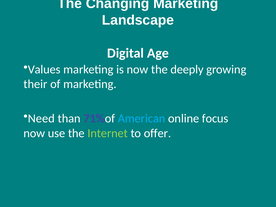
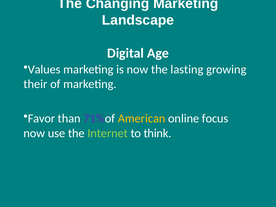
deeply: deeply -> lasting (187, 69)
Need: Need -> Favor (41, 118)
American colour: light blue -> yellow (142, 118)
offer: offer -> think (158, 133)
